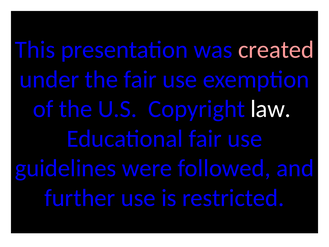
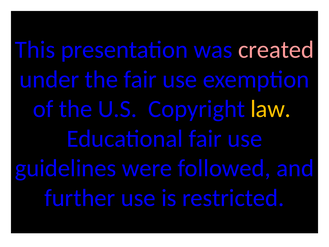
law colour: white -> yellow (271, 109)
